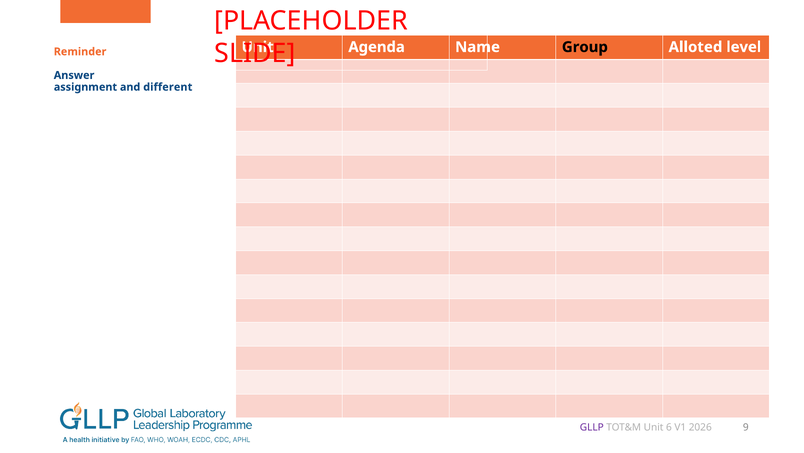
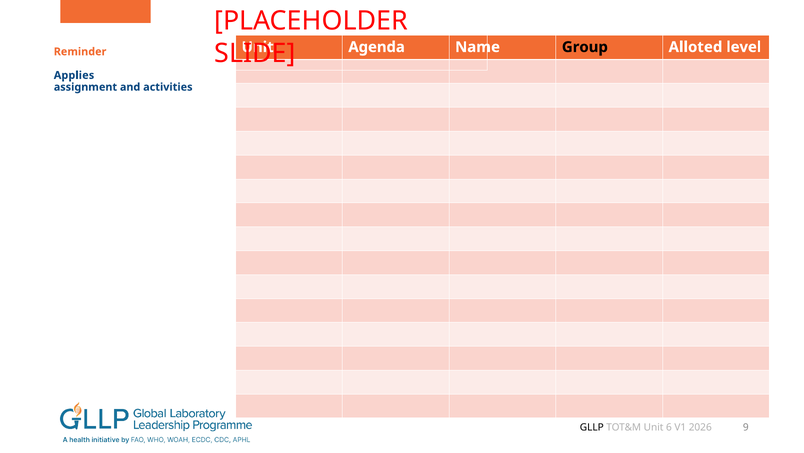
Answer: Answer -> Applies (74, 75)
different: different -> activities (168, 87)
GLLP colour: purple -> black (592, 427)
